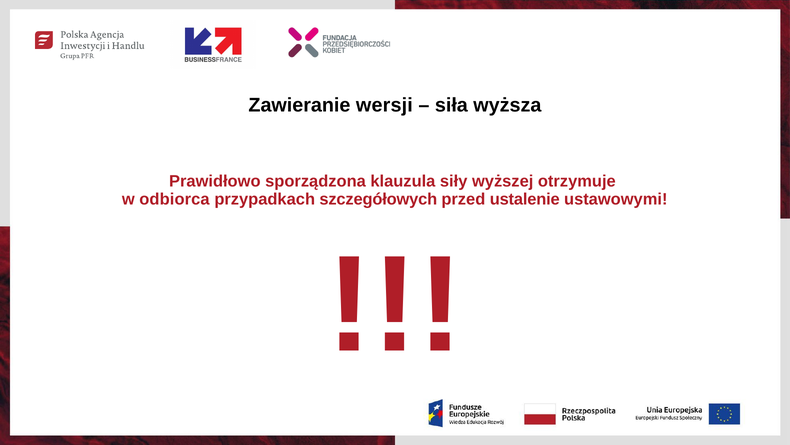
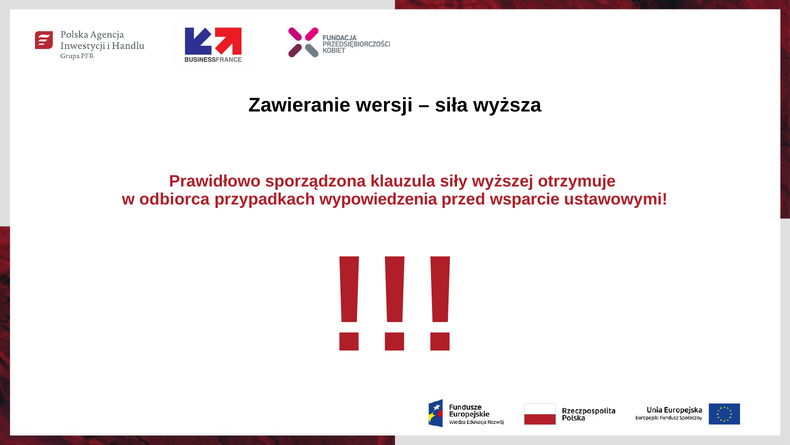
szczegółowych: szczegółowych -> wypowiedzenia (378, 199)
ustalenie: ustalenie -> wsparcie (525, 199)
